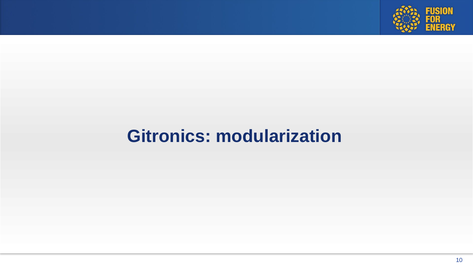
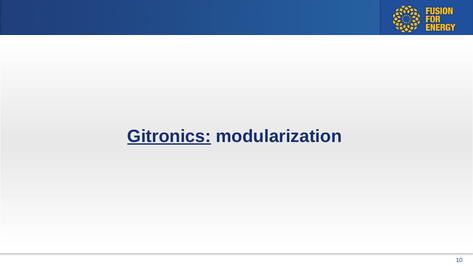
Gitronics underline: none -> present (169, 136)
